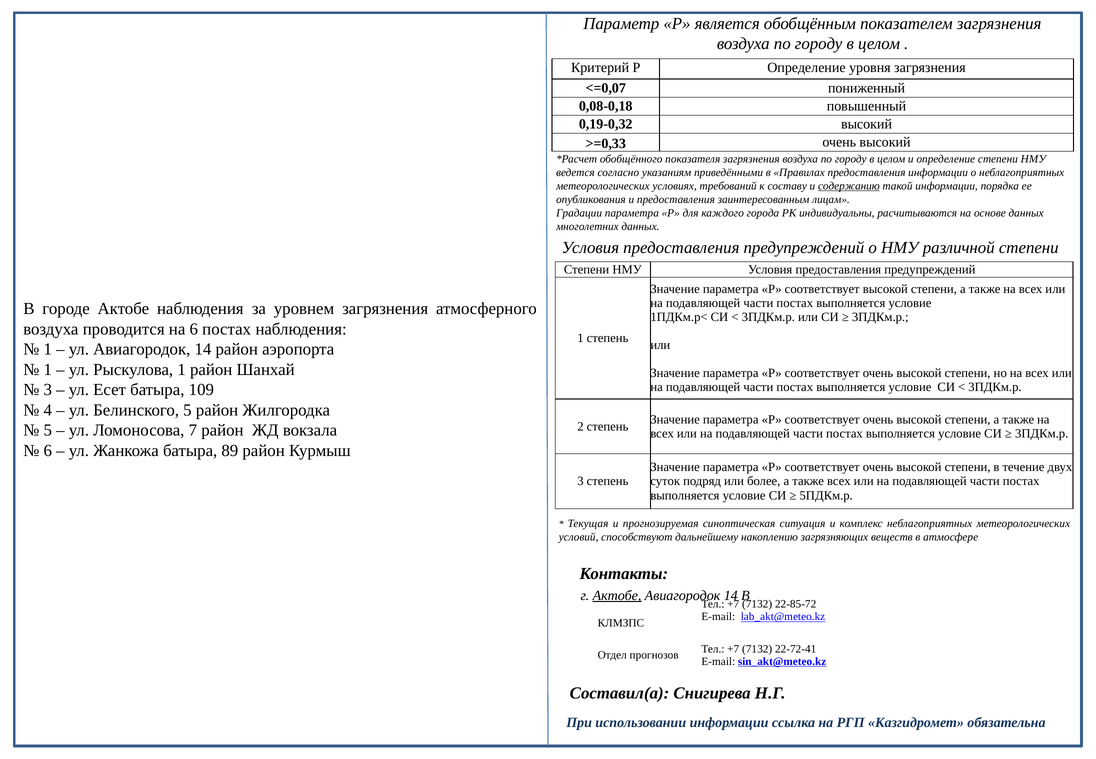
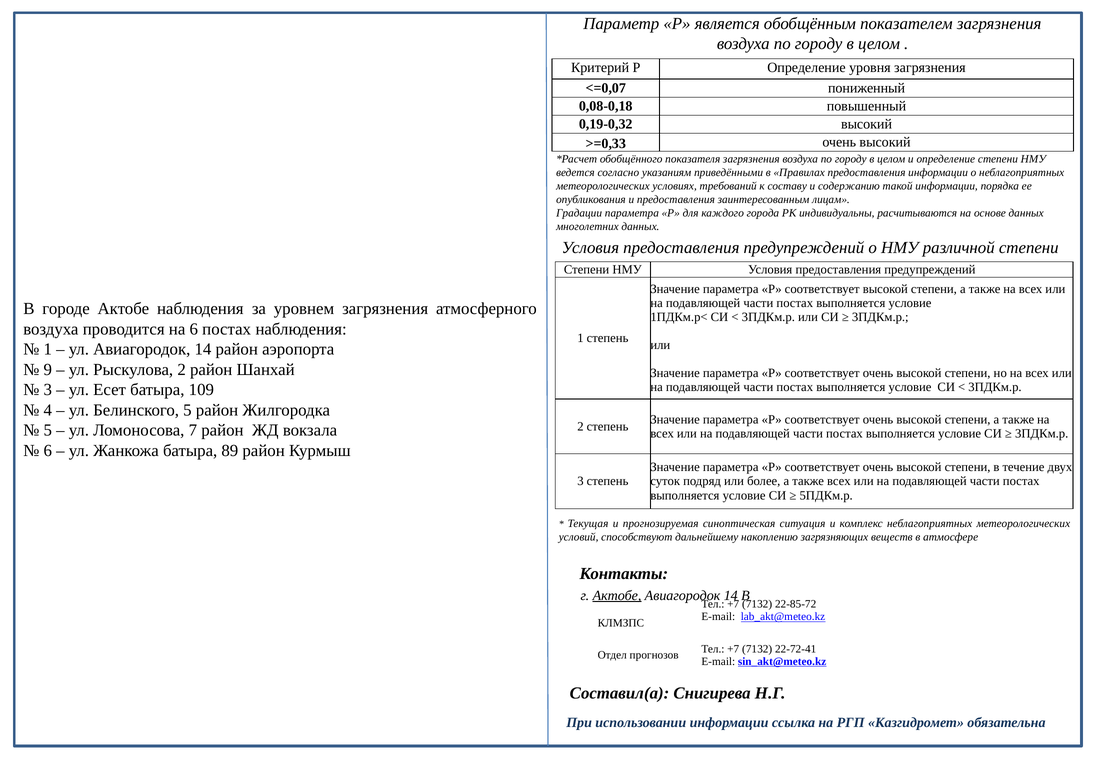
содержанию underline: present -> none (849, 186)
1: 1 -> 9 (48, 369)
Рыскулова 1: 1 -> 2 (182, 369)
